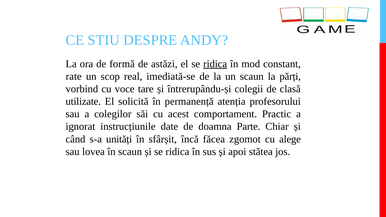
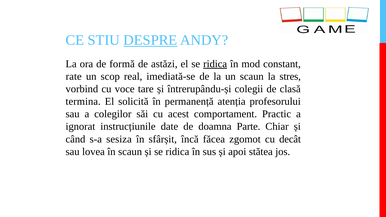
DESPRE underline: none -> present (150, 40)
părți: părți -> stres (290, 76)
utilizate: utilizate -> termina (83, 102)
unități: unități -> sesiza (119, 139)
alege: alege -> decât (290, 139)
